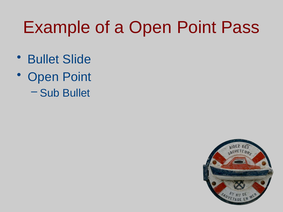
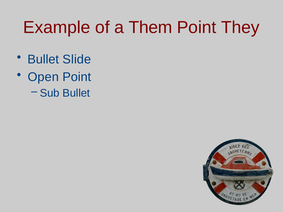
a Open: Open -> Them (151, 27)
Pass: Pass -> They (240, 27)
